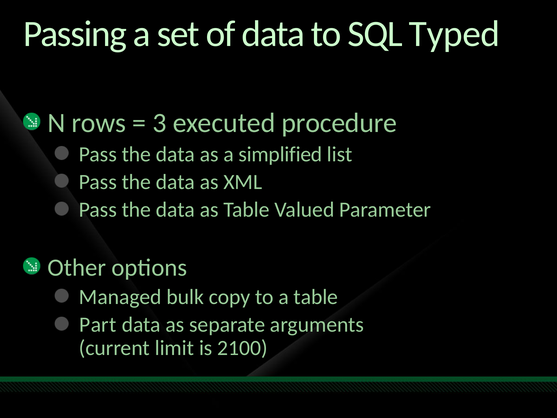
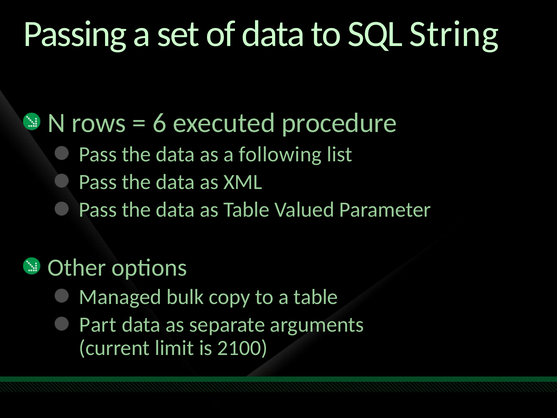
Typed: Typed -> String (454, 34)
3: 3 -> 6 (159, 123)
simplified: simplified -> following (280, 154)
